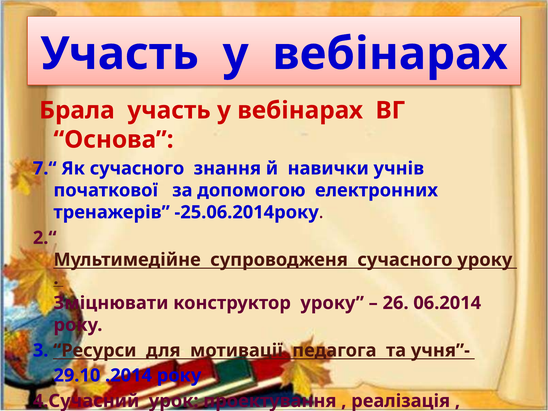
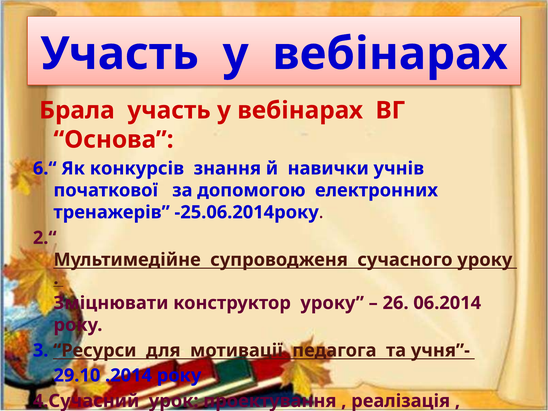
7.“: 7.“ -> 6.“ (45, 168)
Як сучасного: сучасного -> конкурсів (137, 168)
